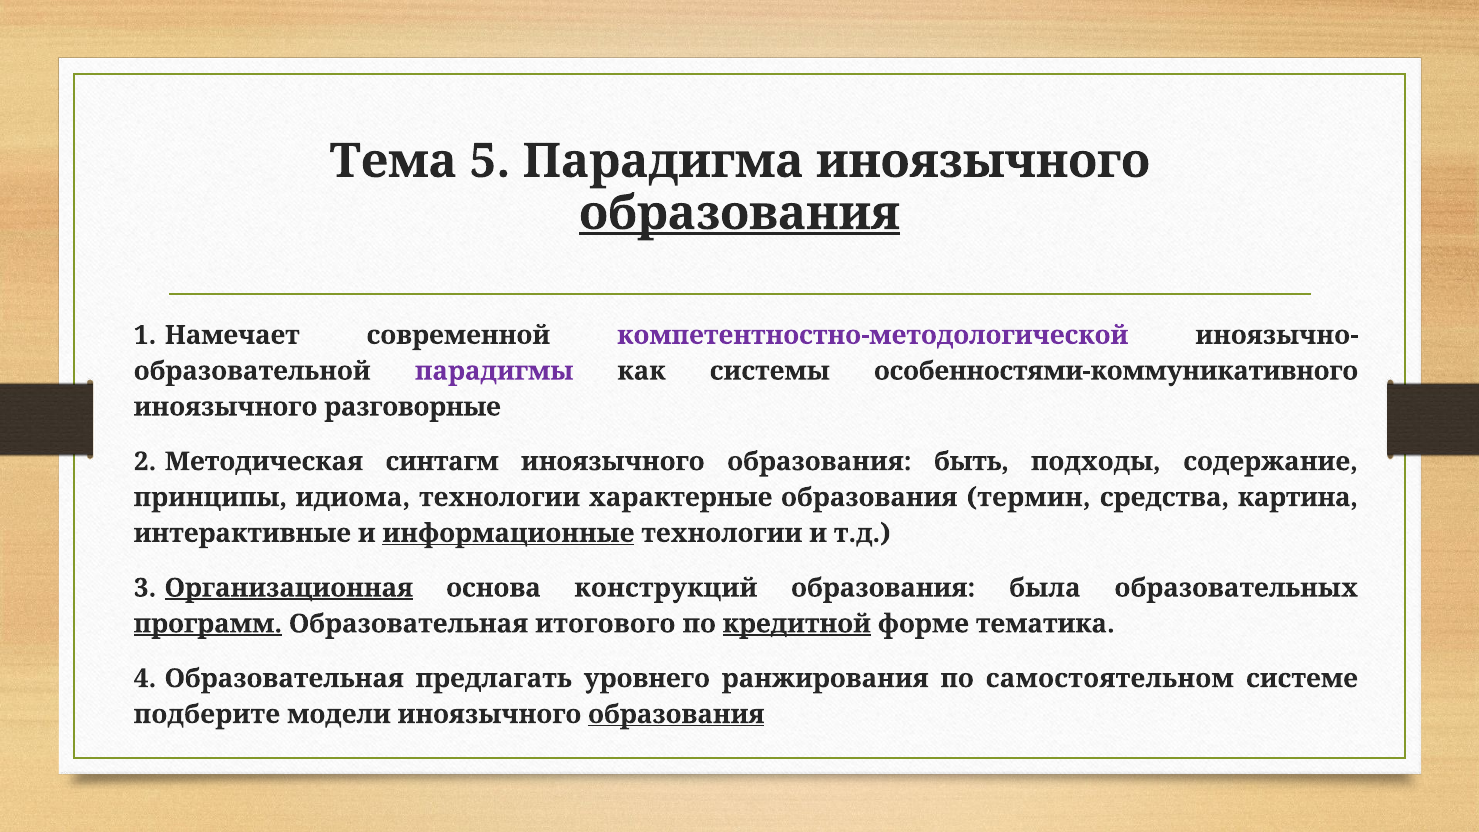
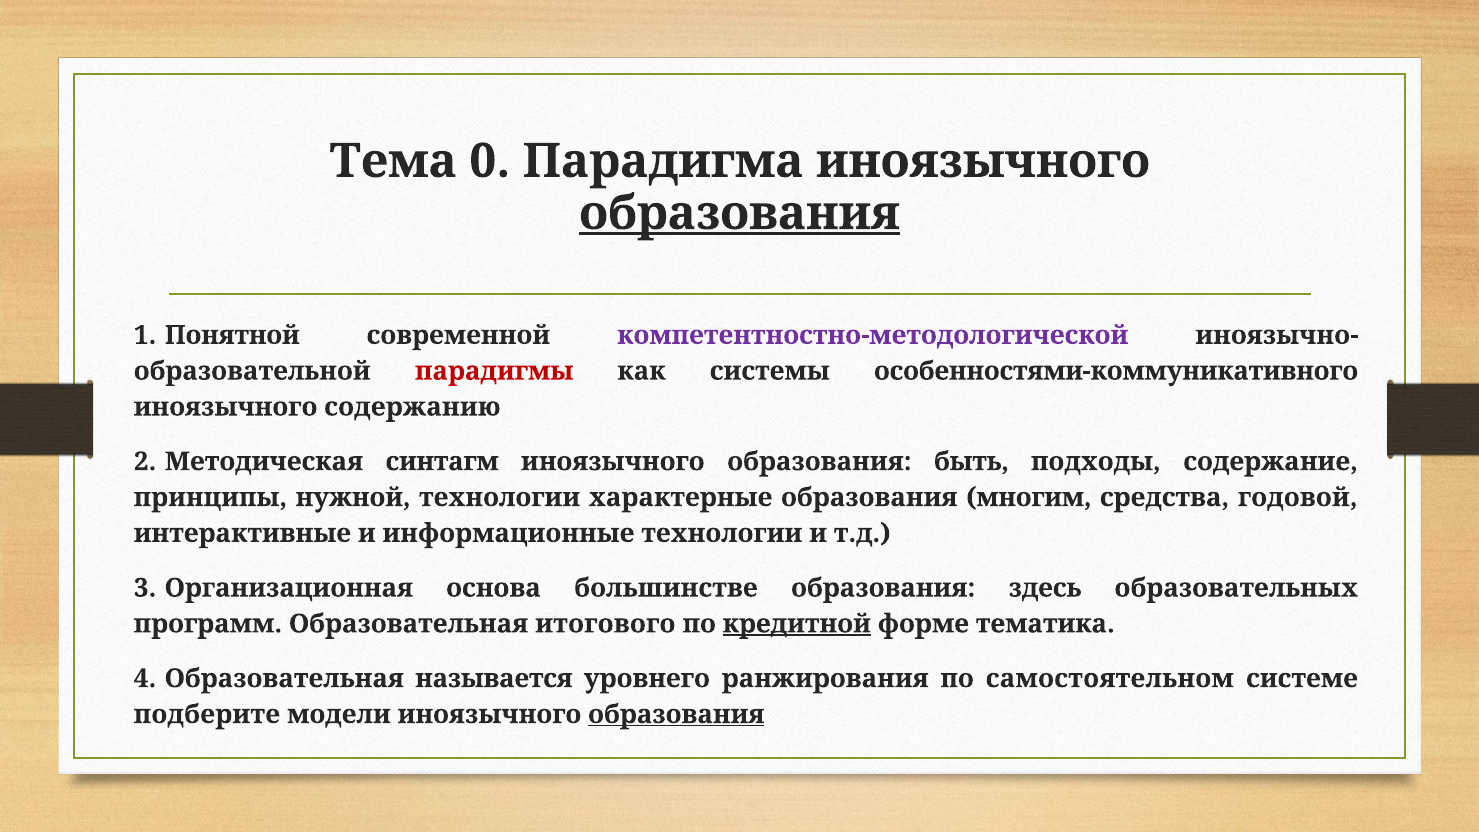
5: 5 -> 0 (490, 161)
Намечает: Намечает -> Понятной (232, 335)
парадигмы colour: purple -> red (494, 371)
разговорные: разговорные -> содержанию (412, 407)
идиома: идиома -> нужной (353, 497)
термин: термин -> многим (1029, 497)
картина: картина -> годовой (1298, 497)
информационные underline: present -> none (508, 533)
Организационная underline: present -> none (289, 588)
конструкций: конструкций -> большинстве (666, 588)
была: была -> здесь (1045, 588)
программ underline: present -> none (208, 624)
предлагать: предлагать -> называется (494, 678)
